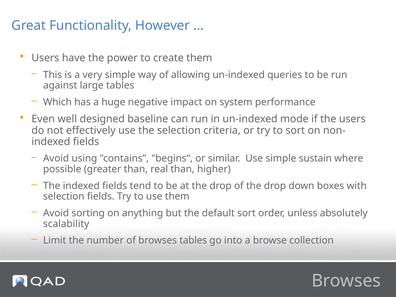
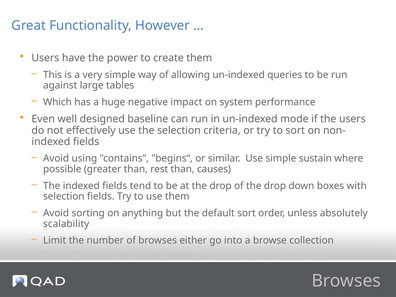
real: real -> rest (159, 169)
higher: higher -> causes (214, 169)
browses tables: tables -> either (193, 240)
